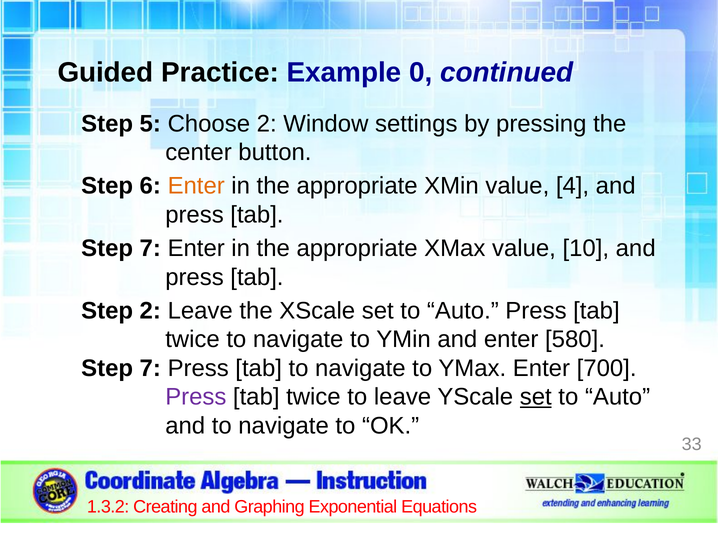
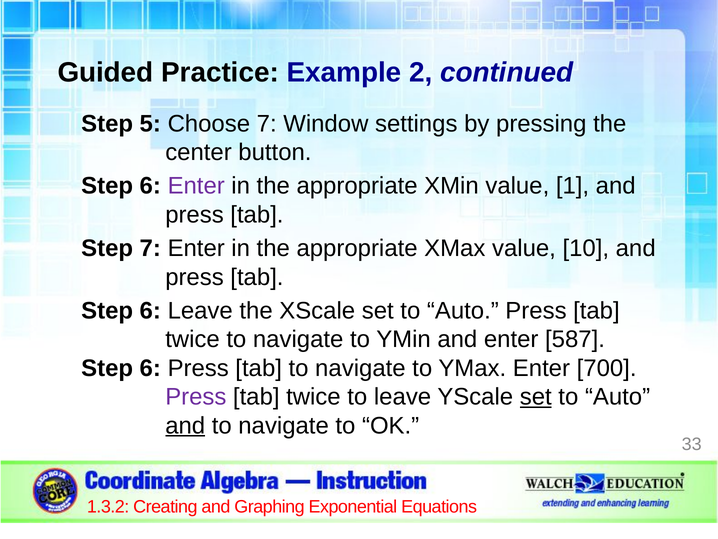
0: 0 -> 2 (421, 73)
Choose 2: 2 -> 7 (267, 124)
Enter colour: orange -> purple (196, 186)
4: 4 -> 1 (572, 186)
2: 2 -> 6 (150, 310)
580: 580 -> 587 (575, 339)
7: 7 -> 6 (150, 368)
and underline: none -> present (185, 425)
